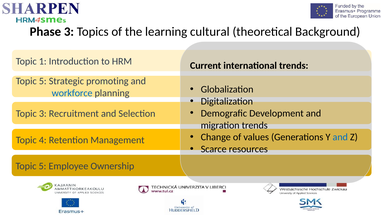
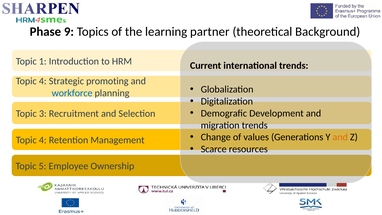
Phase 3: 3 -> 9 (69, 32)
cultural: cultural -> partner (210, 32)
5: 5 -> 4 (43, 81)
and colour: blue -> orange (340, 137)
